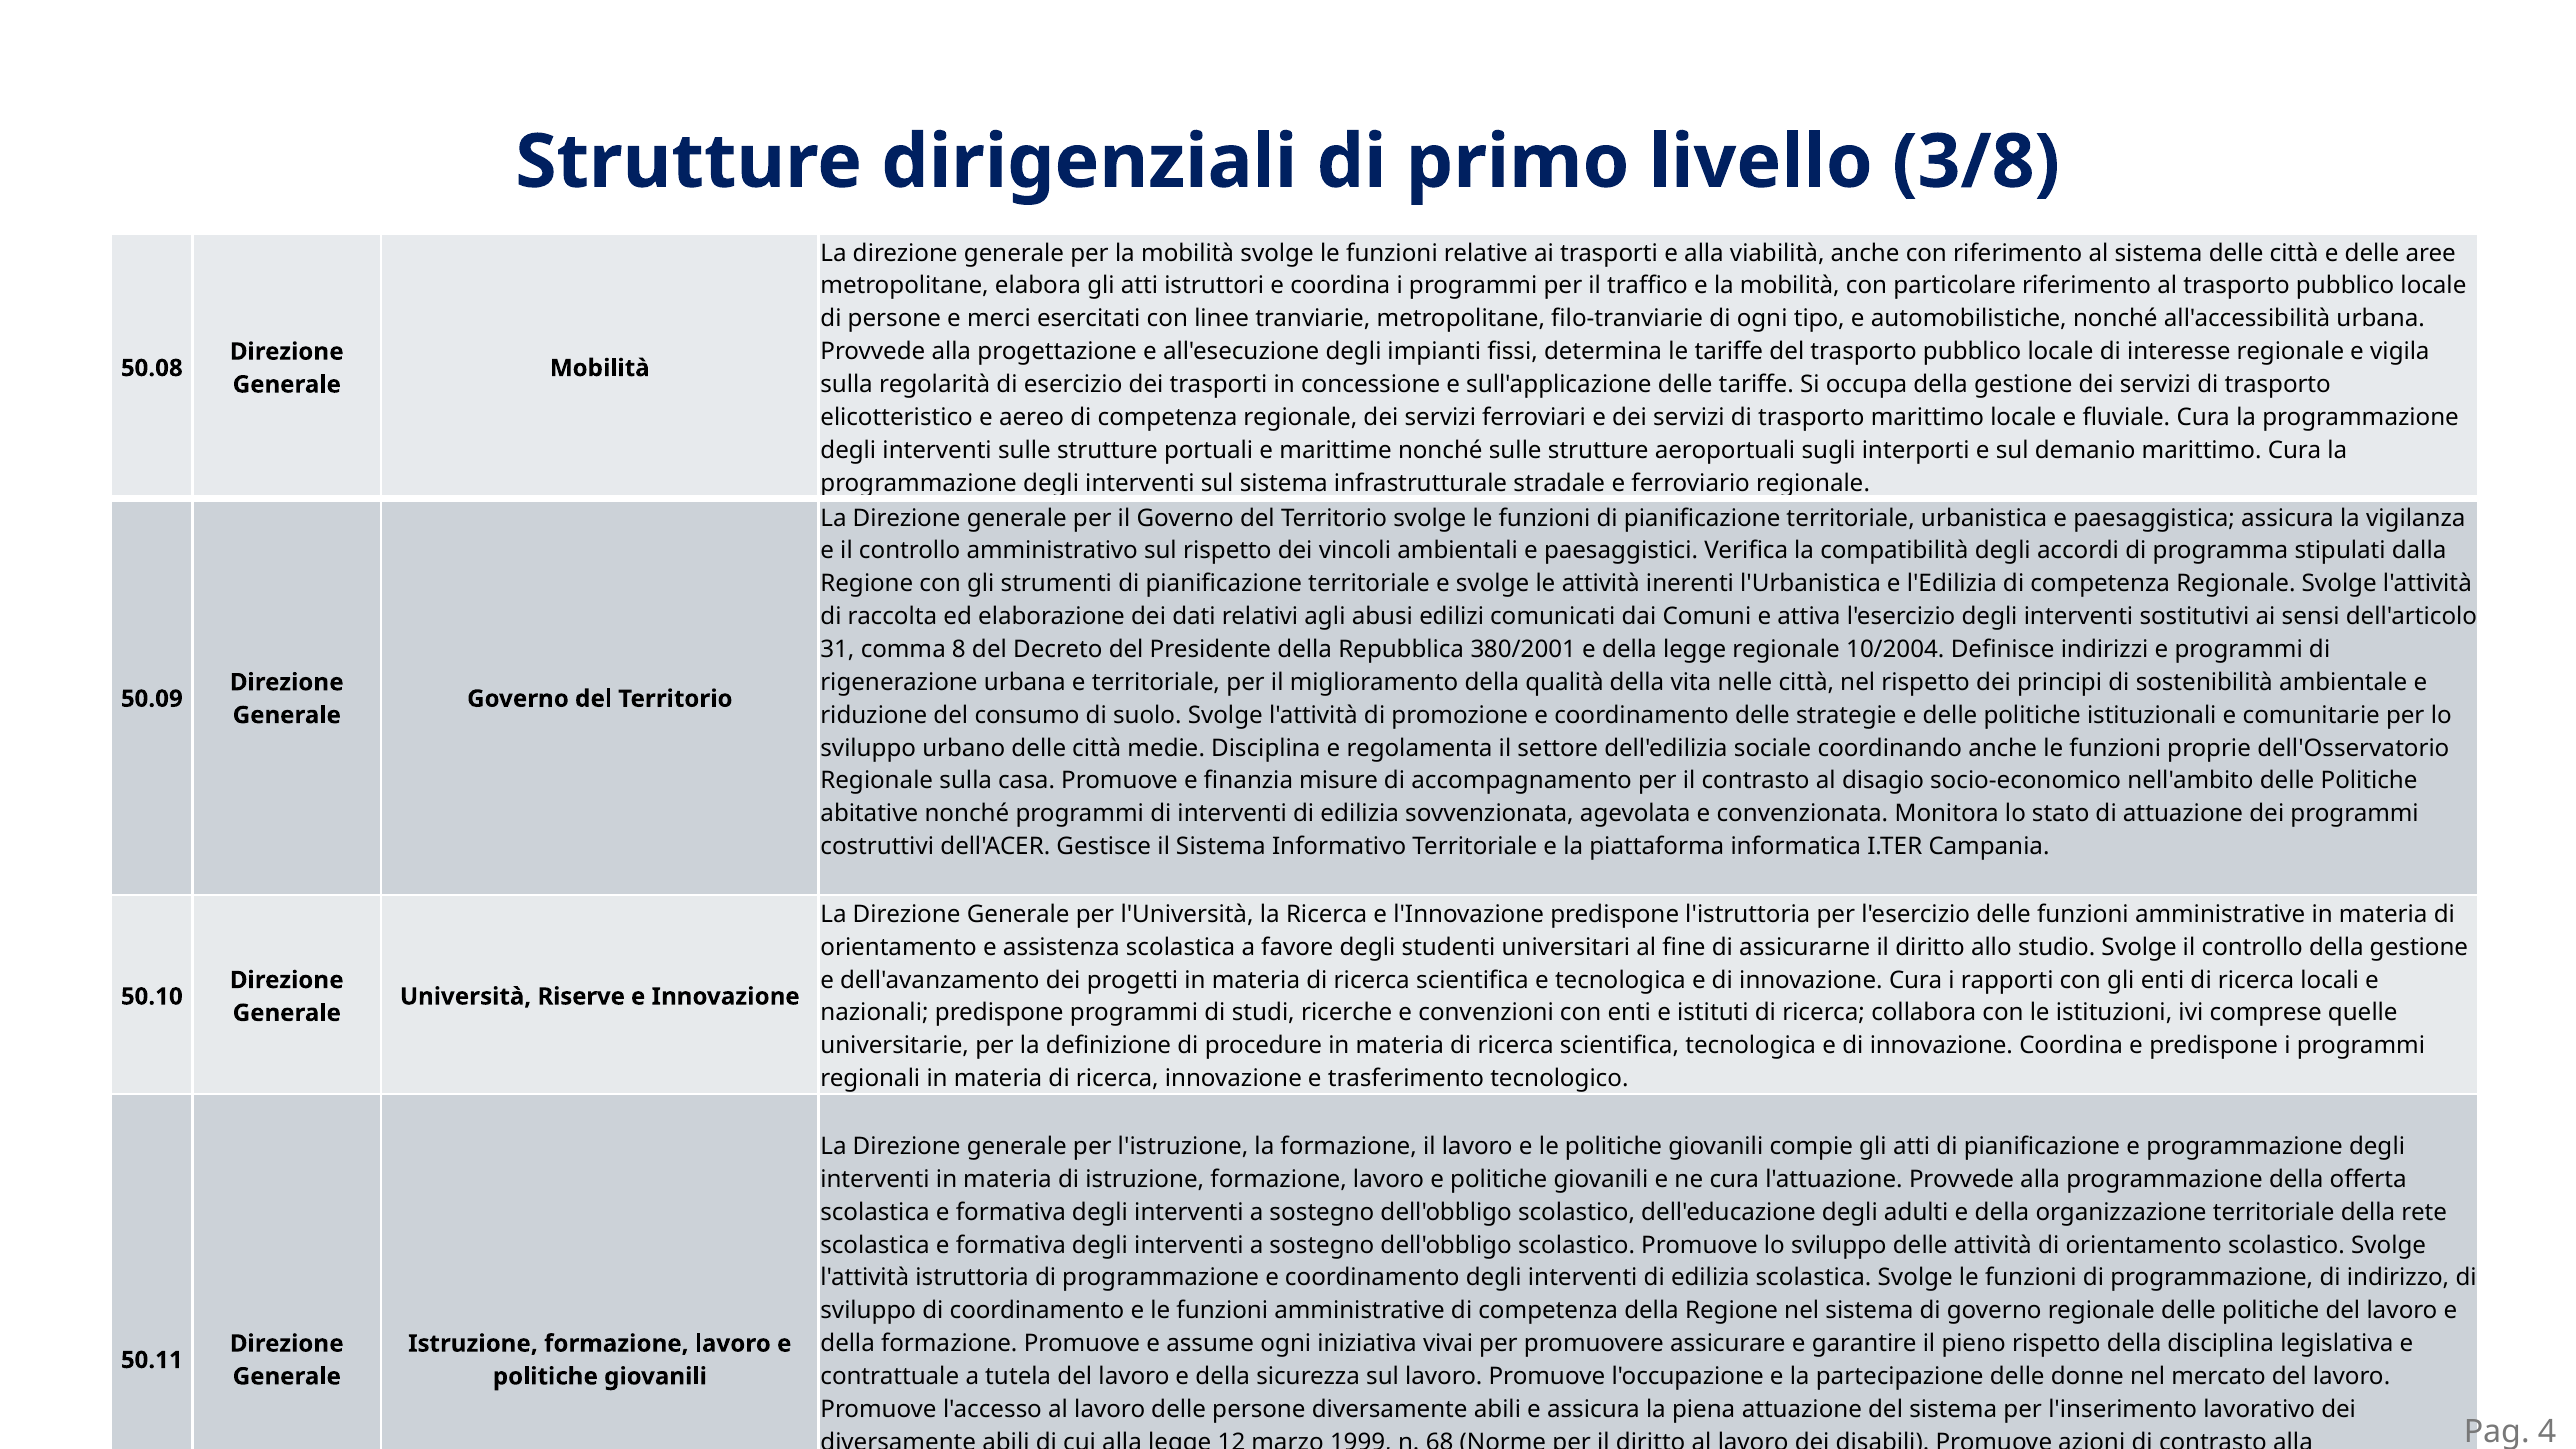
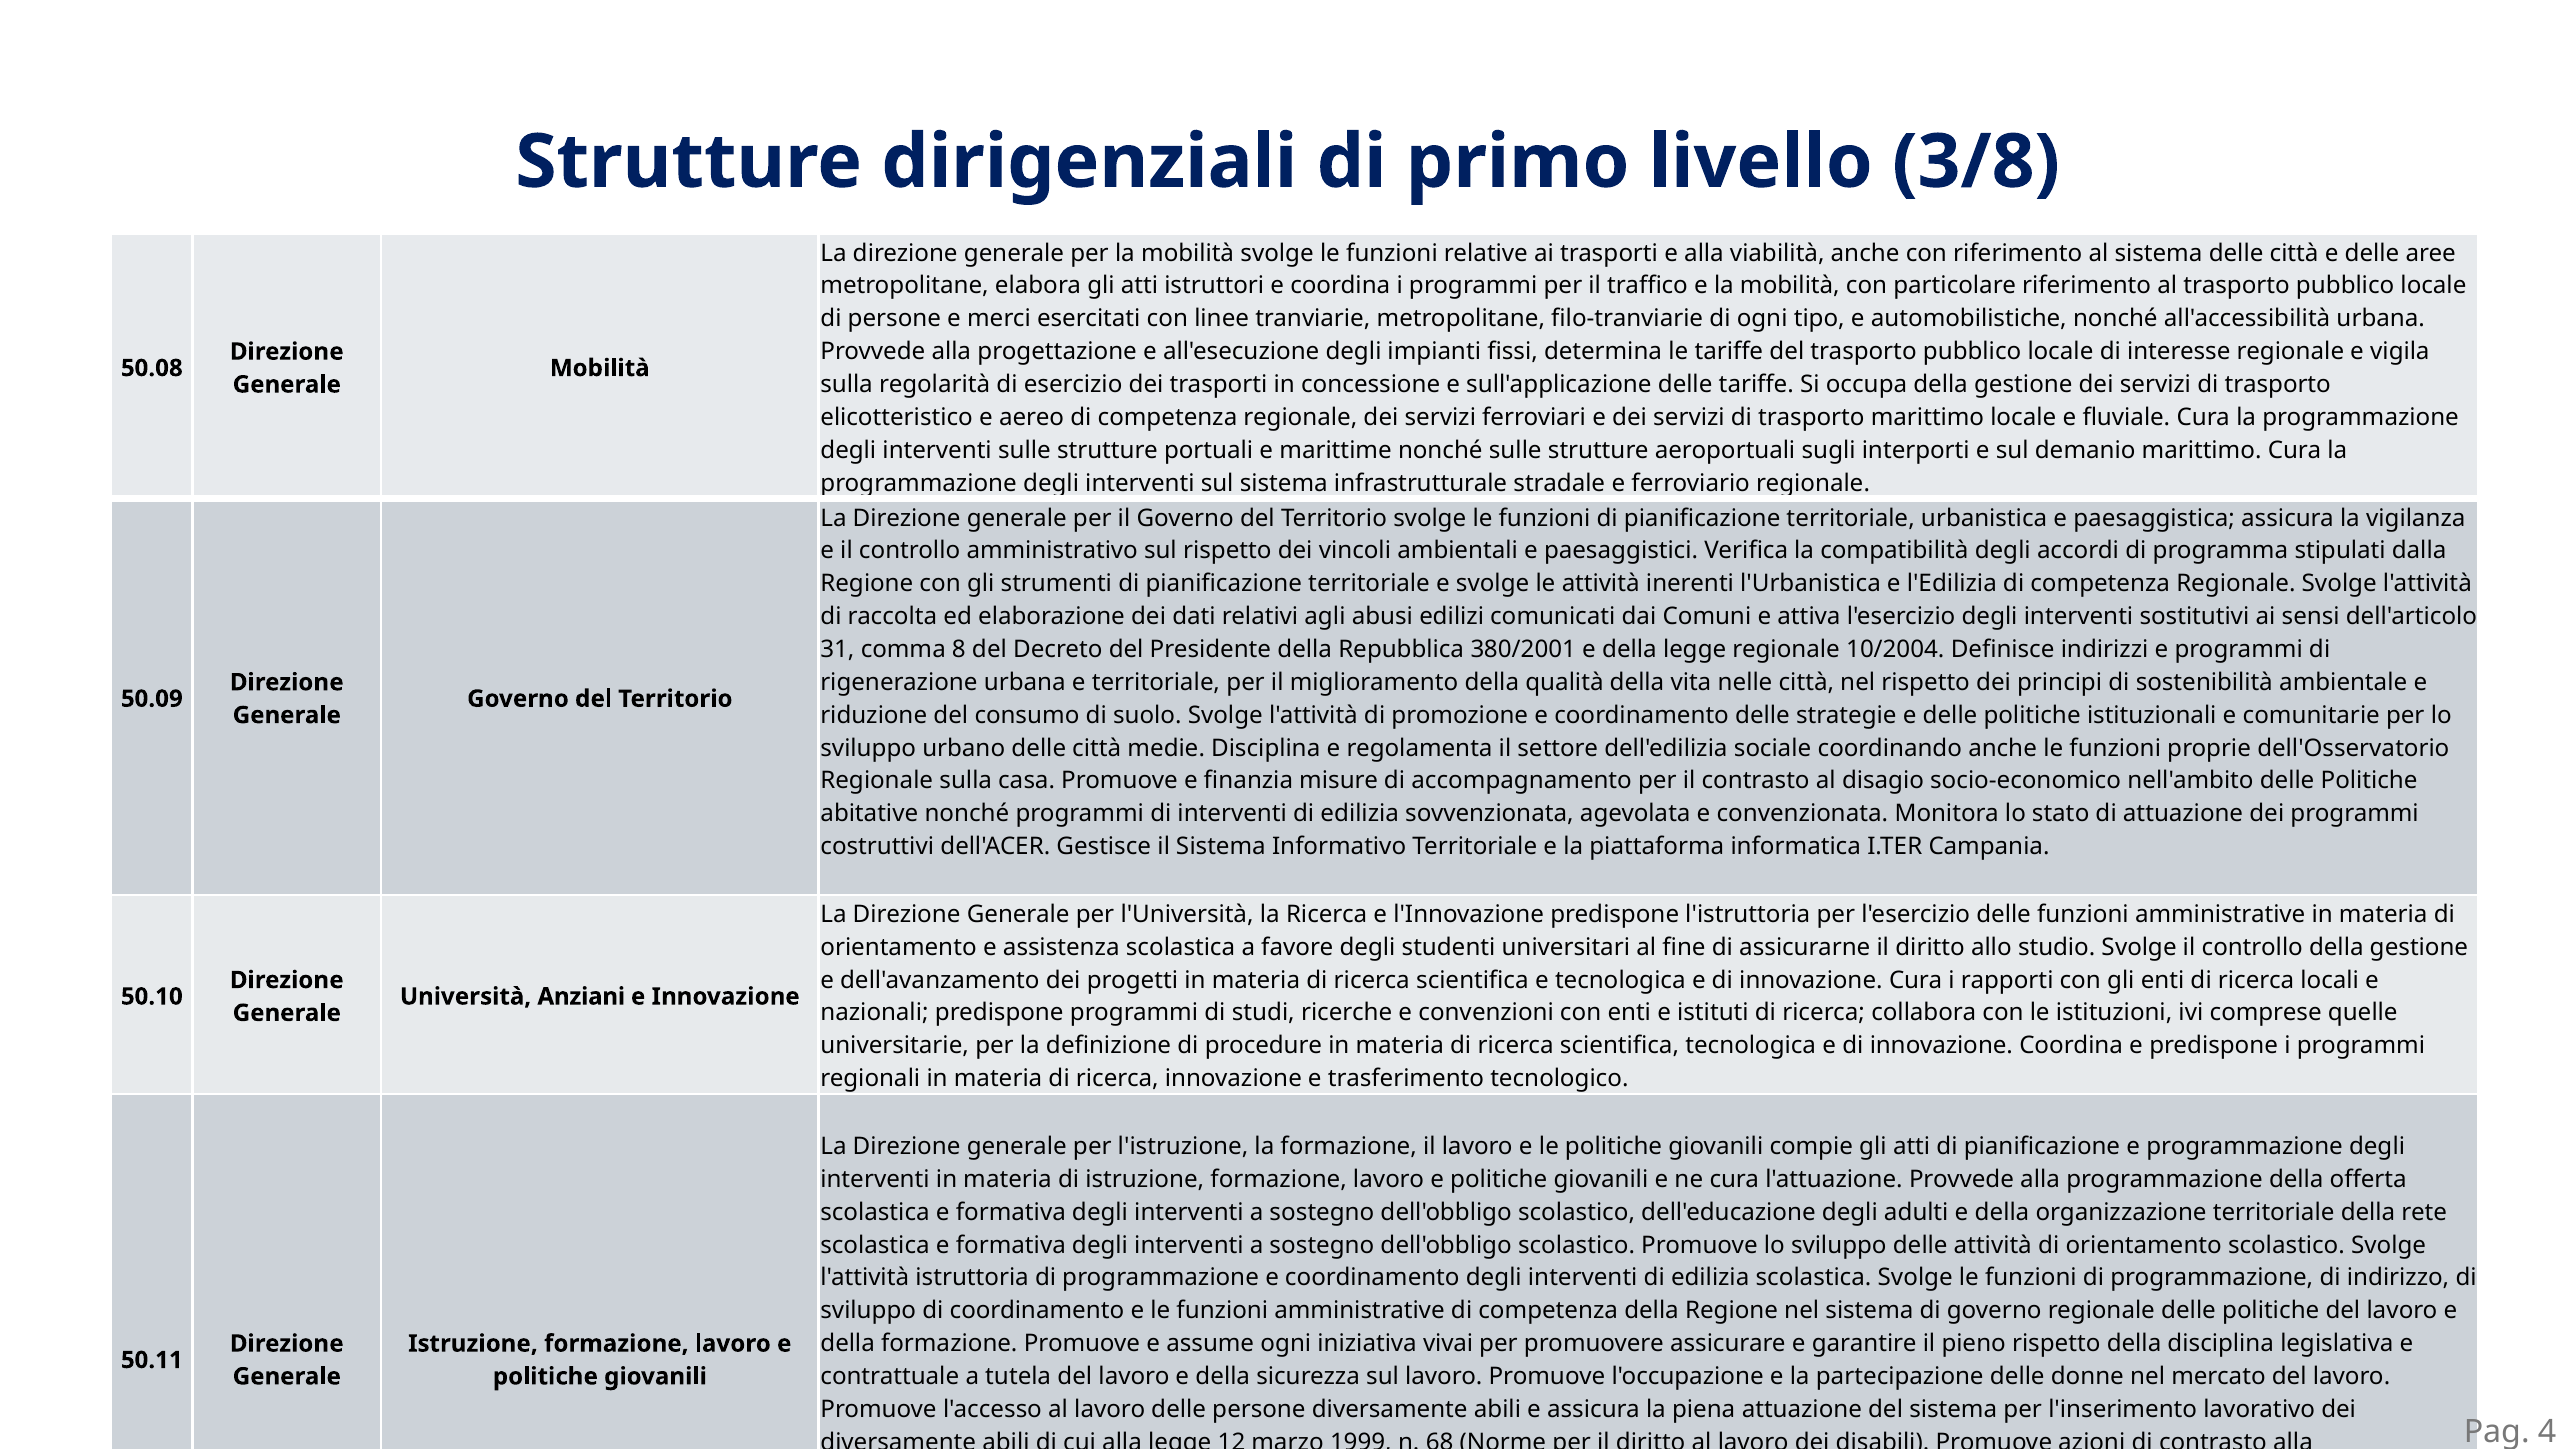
Riserve: Riserve -> Anziani (581, 997)
